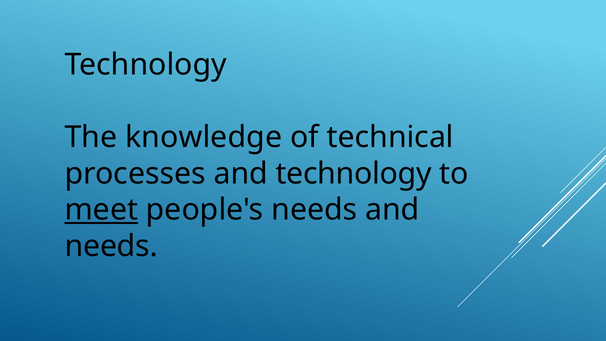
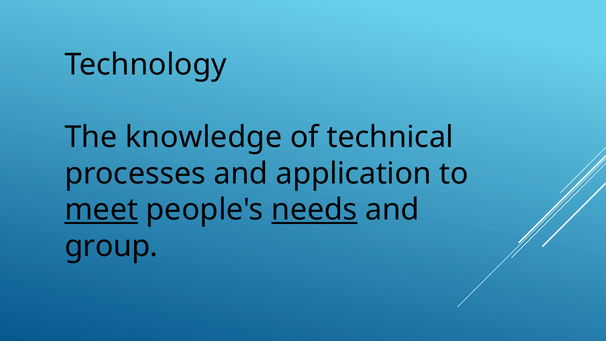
and technology: technology -> application (354, 174)
needs underline: none -> present (314, 210)
needs: needs -> group (111, 246)
